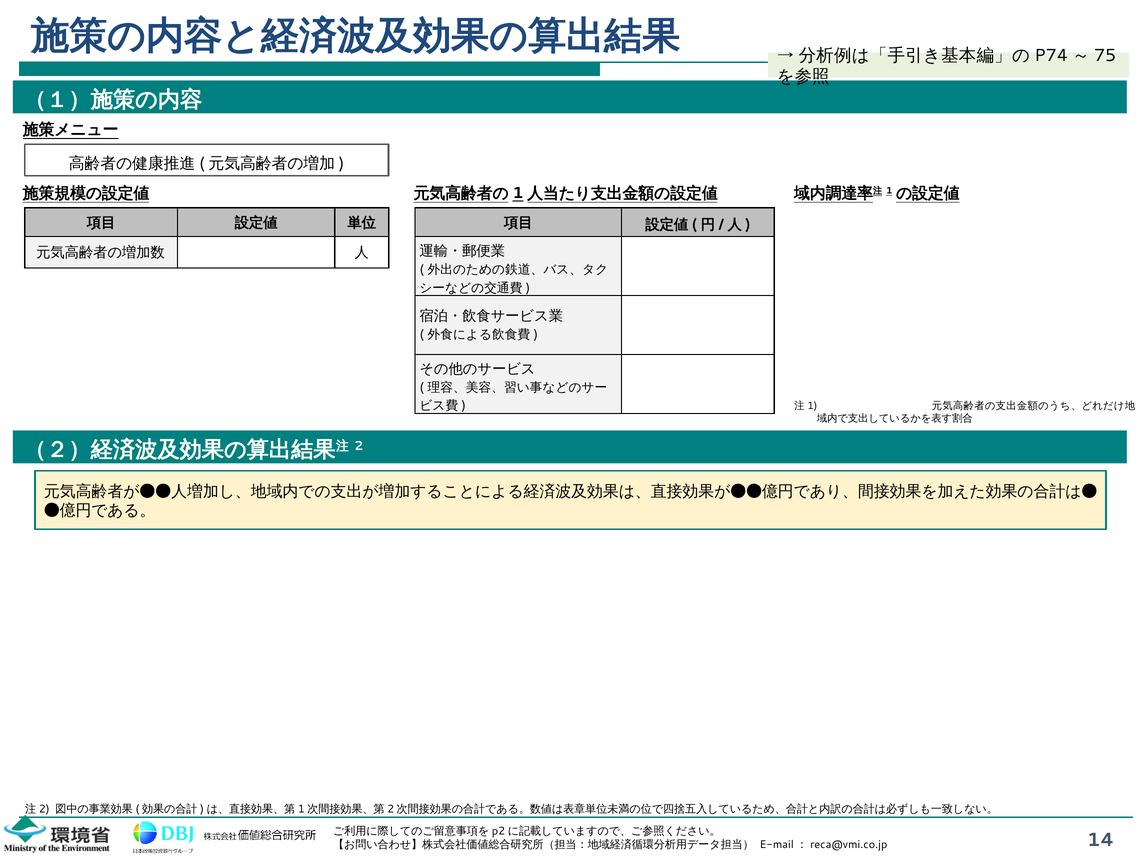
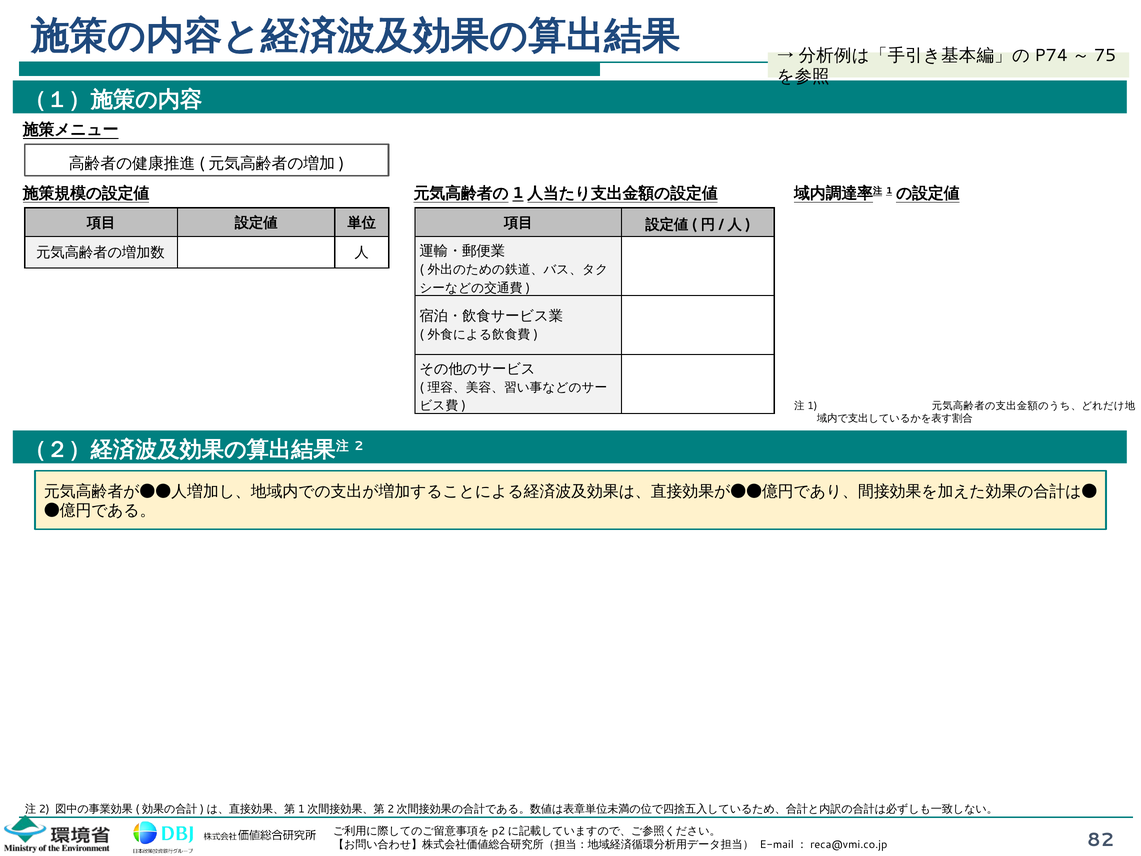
14: 14 -> 82 (1101, 840)
